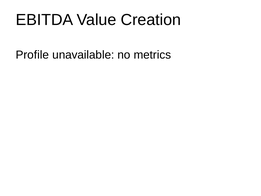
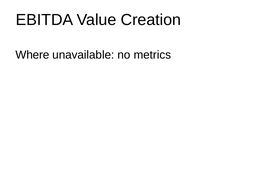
Profile: Profile -> Where (32, 55)
